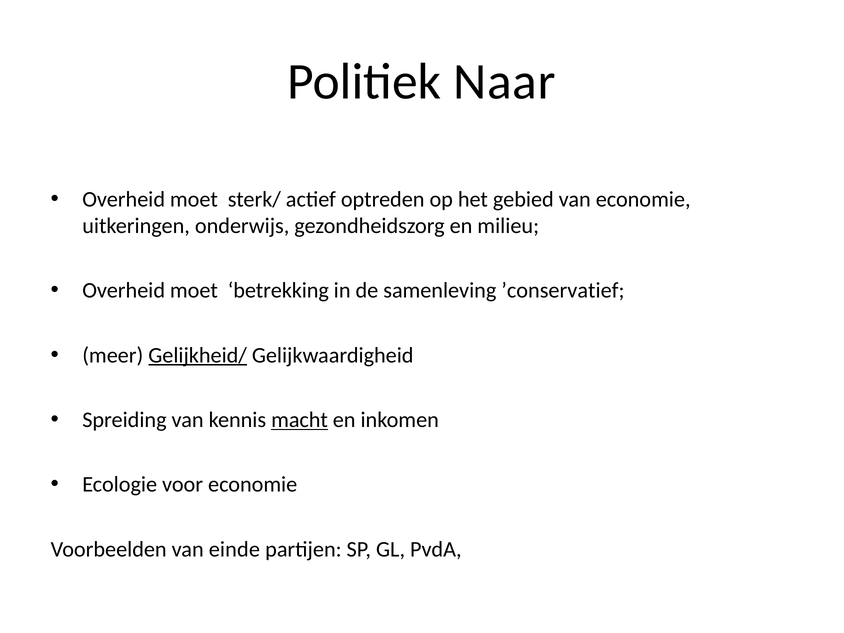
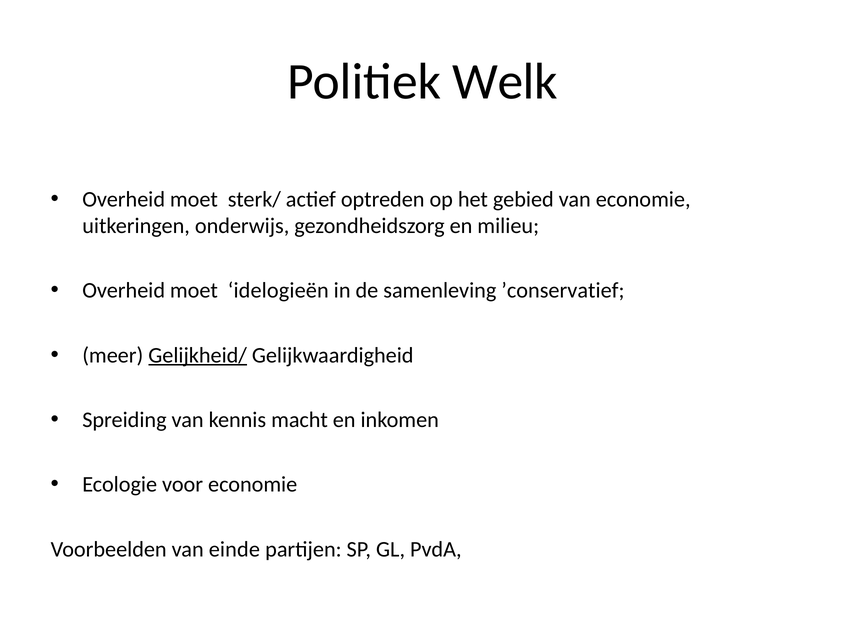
Naar: Naar -> Welk (505, 82)
betrekking: betrekking -> idelogieën (278, 291)
macht underline: present -> none (300, 420)
